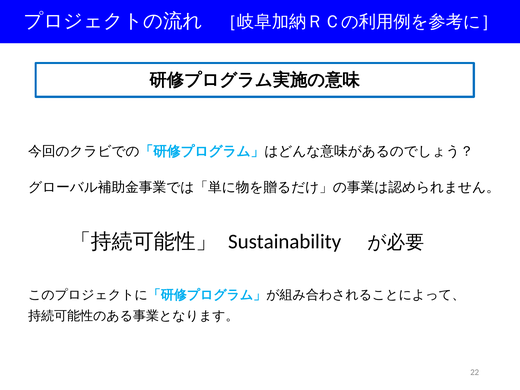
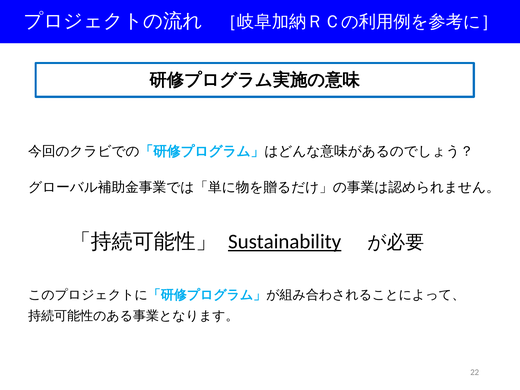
Sustainability underline: none -> present (285, 242)
